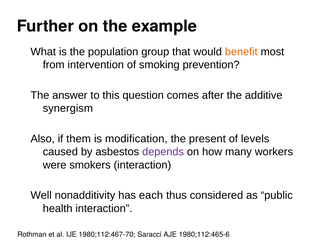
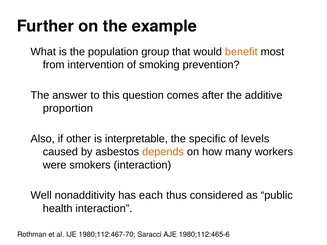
synergism: synergism -> proportion (68, 108)
them: them -> other (79, 139)
modification: modification -> interpretable (136, 139)
present: present -> specific (207, 139)
depends colour: purple -> orange (163, 152)
